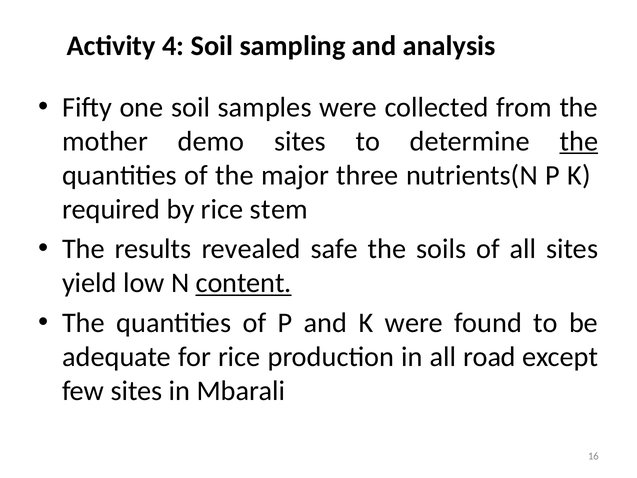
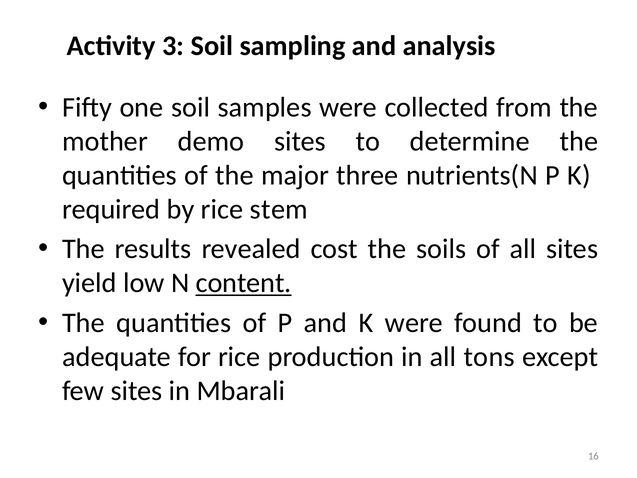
4: 4 -> 3 (173, 46)
the underline: present -> none (579, 141)
safe: safe -> cost (334, 249)
road: road -> tons (489, 357)
